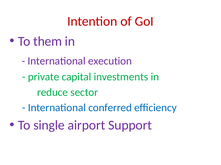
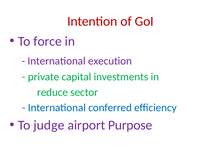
them: them -> force (48, 41)
single: single -> judge (49, 126)
Support: Support -> Purpose (130, 126)
